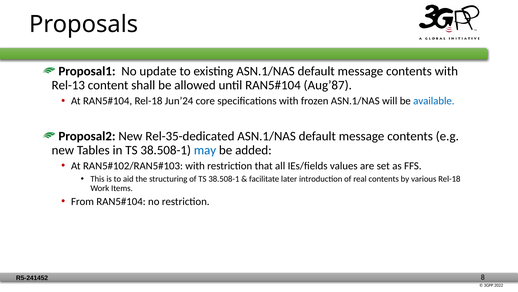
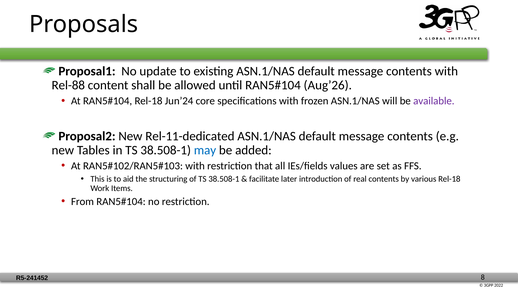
Rel-13: Rel-13 -> Rel-88 (68, 85)
Aug’87: Aug’87 -> Aug’26 (328, 85)
available colour: blue -> purple (434, 101)
Rel-35-dedicated: Rel-35-dedicated -> Rel-11-dedicated (190, 136)
